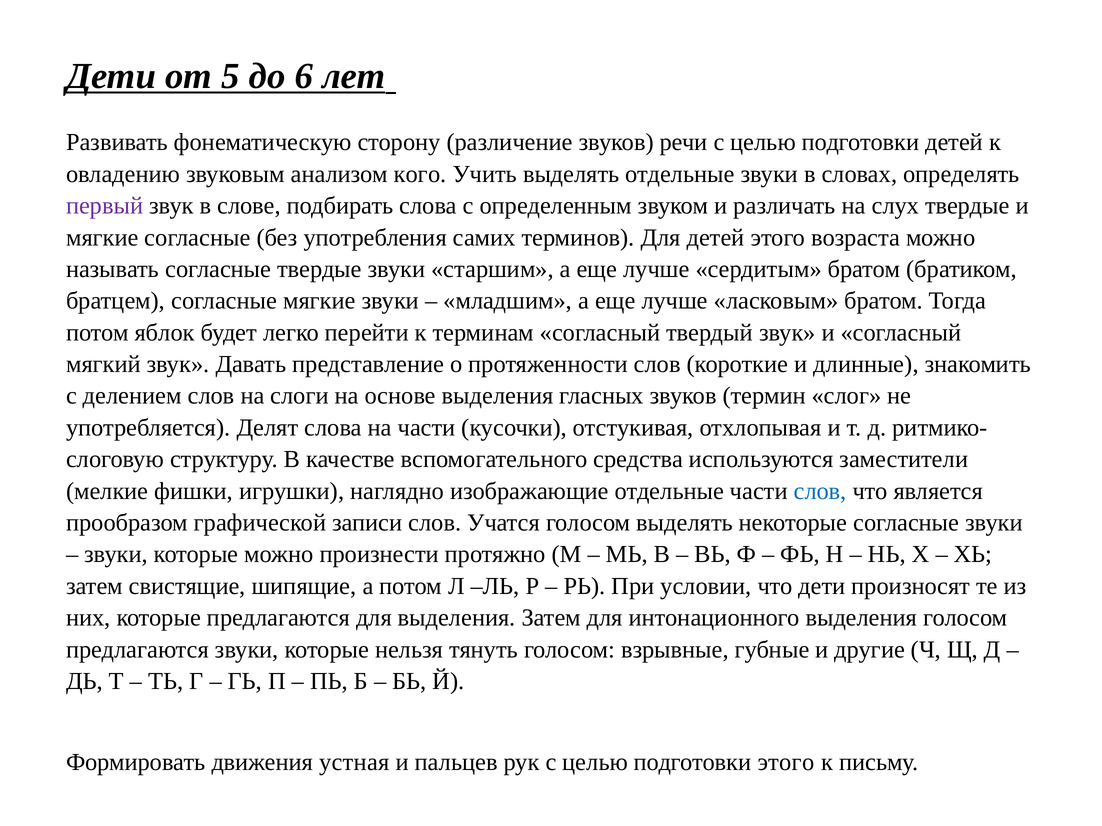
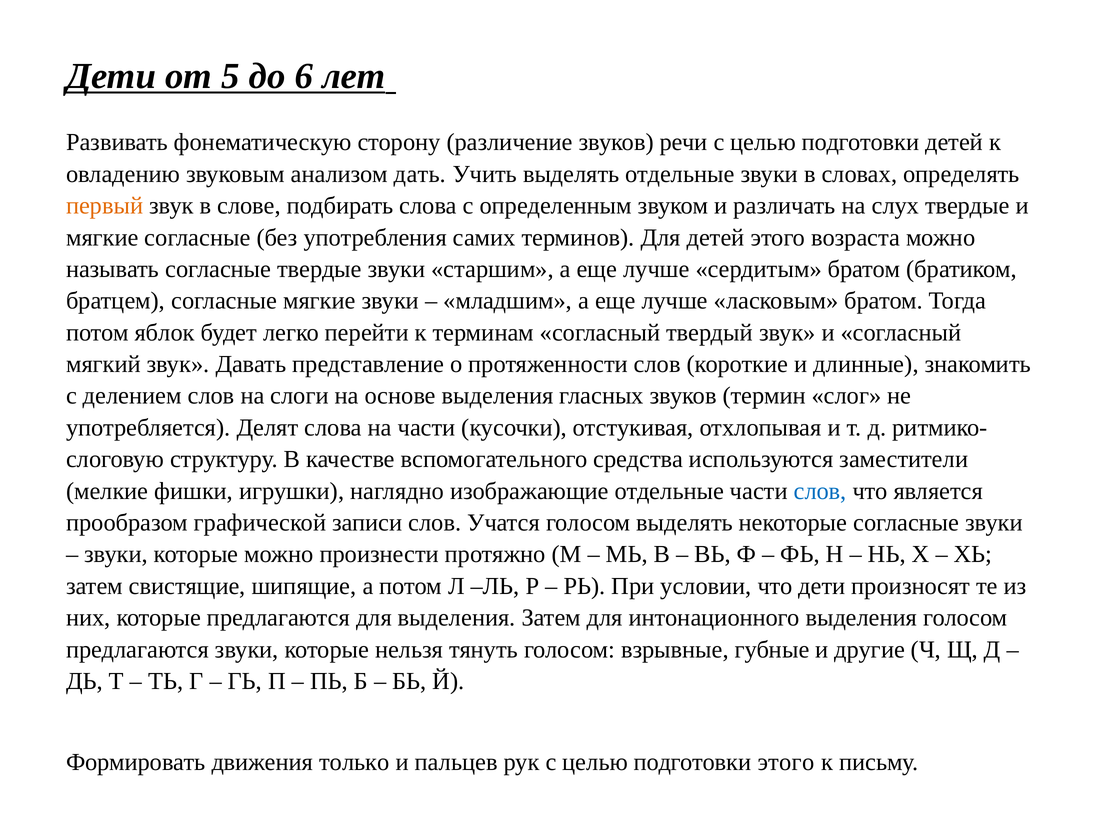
кого: кого -> дать (420, 174)
первый colour: purple -> orange (105, 206)
устная: устная -> только (354, 763)
